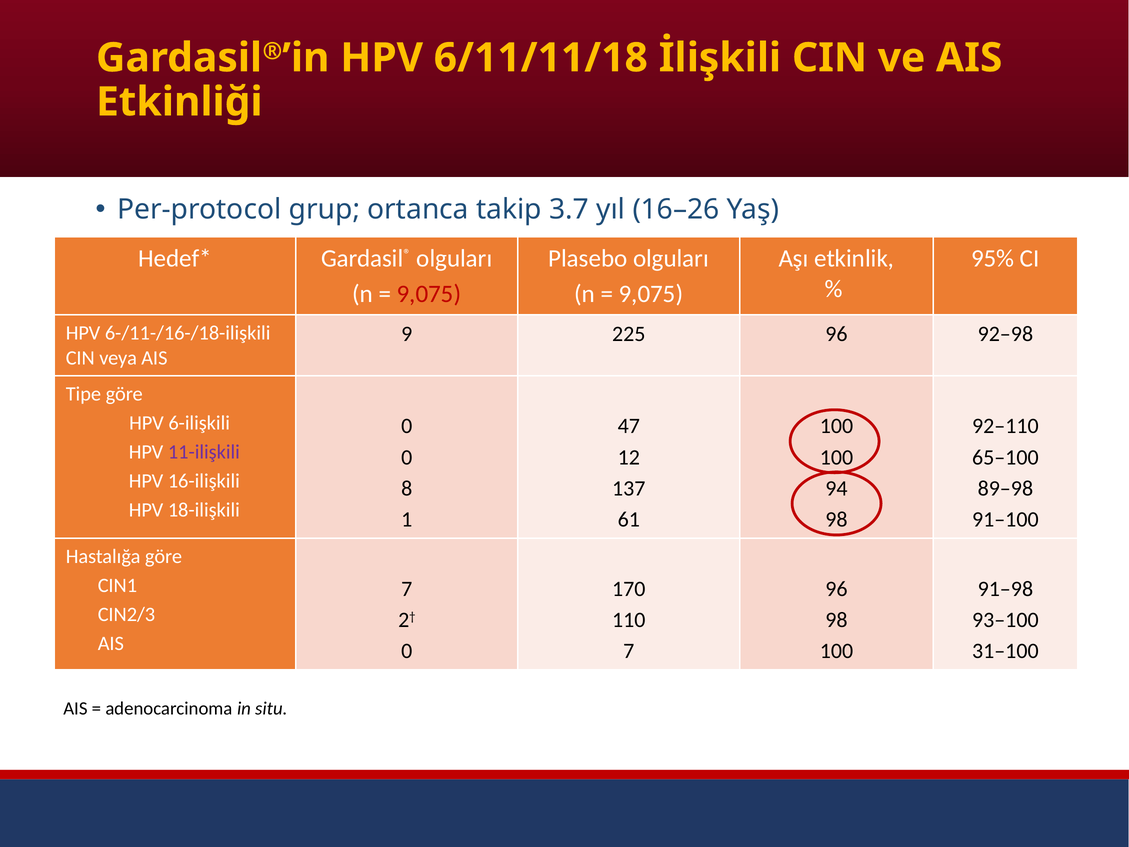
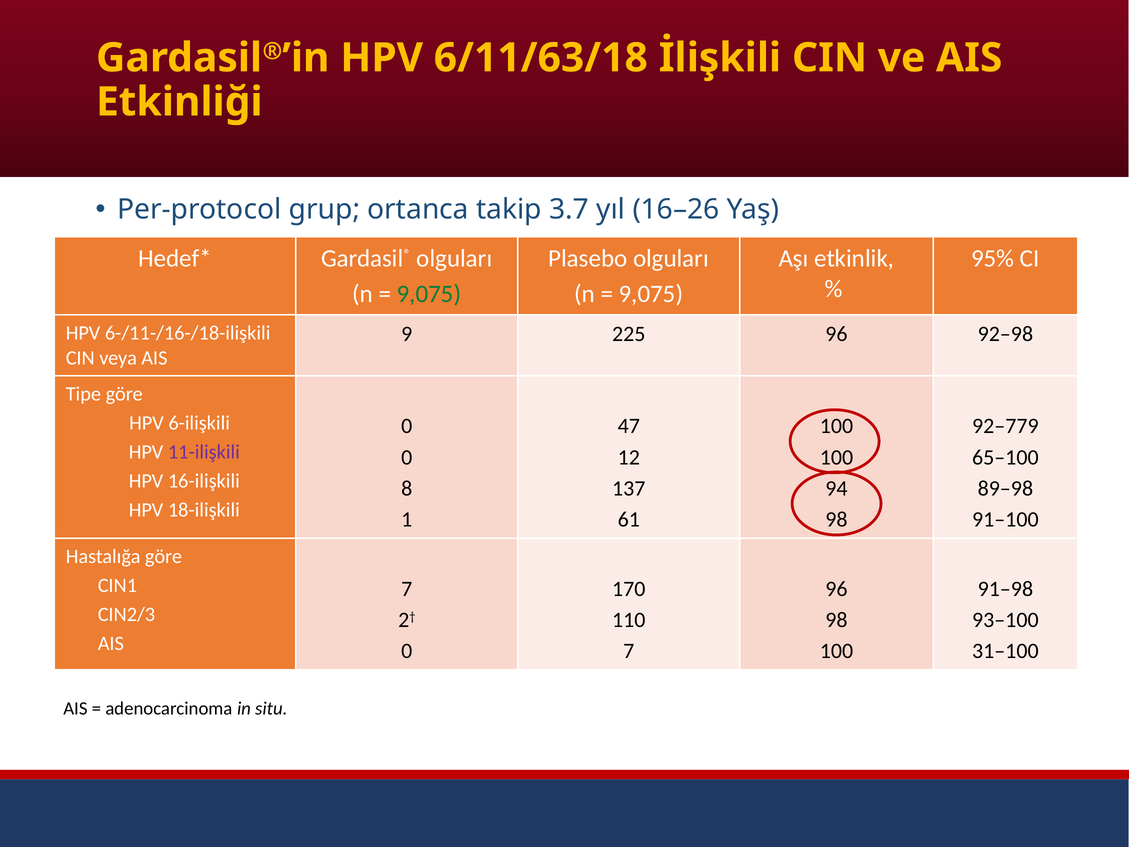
6/11/11/18: 6/11/11/18 -> 6/11/63/18 (541, 58)
9,075 colour: red -> green (429, 294)
92–110: 92–110 -> 92–779 (1005, 426)
